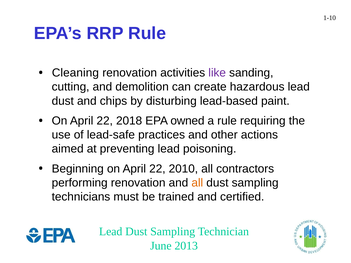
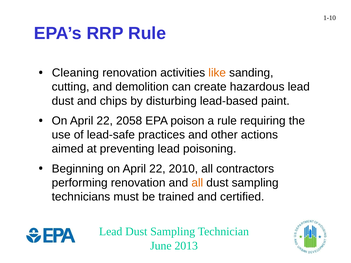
like colour: purple -> orange (217, 73)
2018: 2018 -> 2058 (129, 121)
owned: owned -> poison (187, 121)
